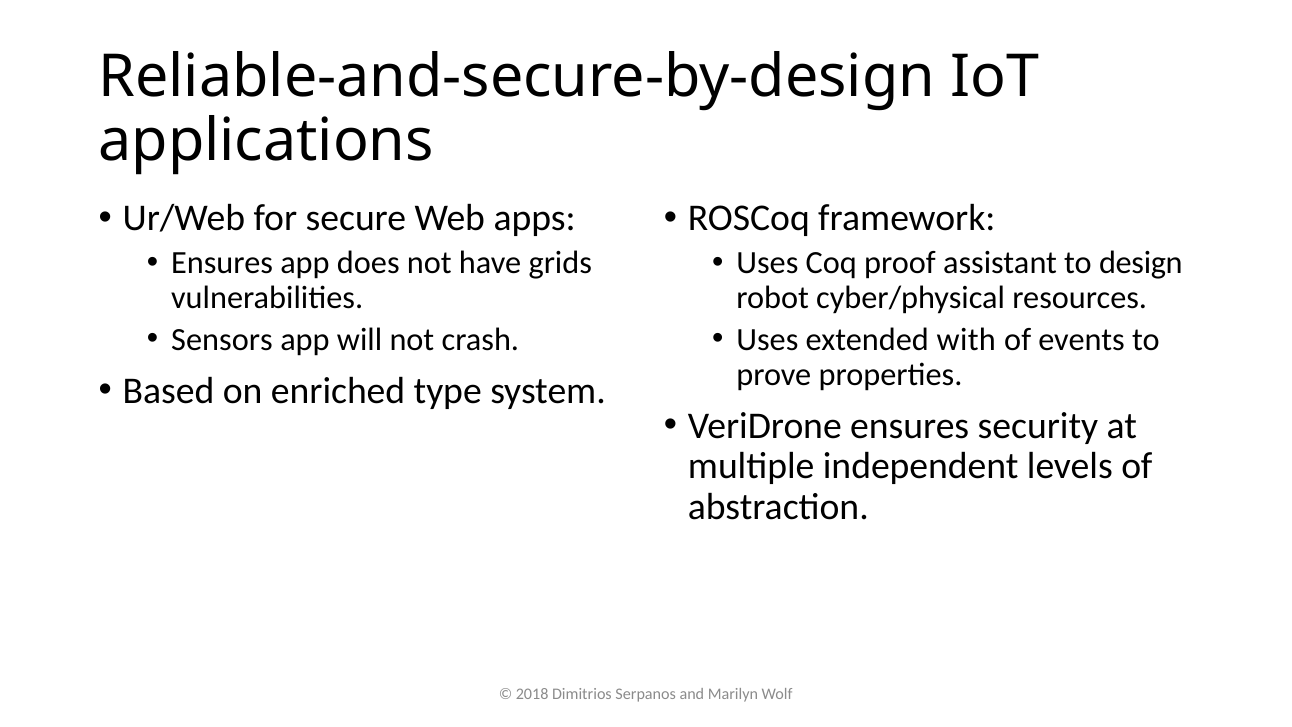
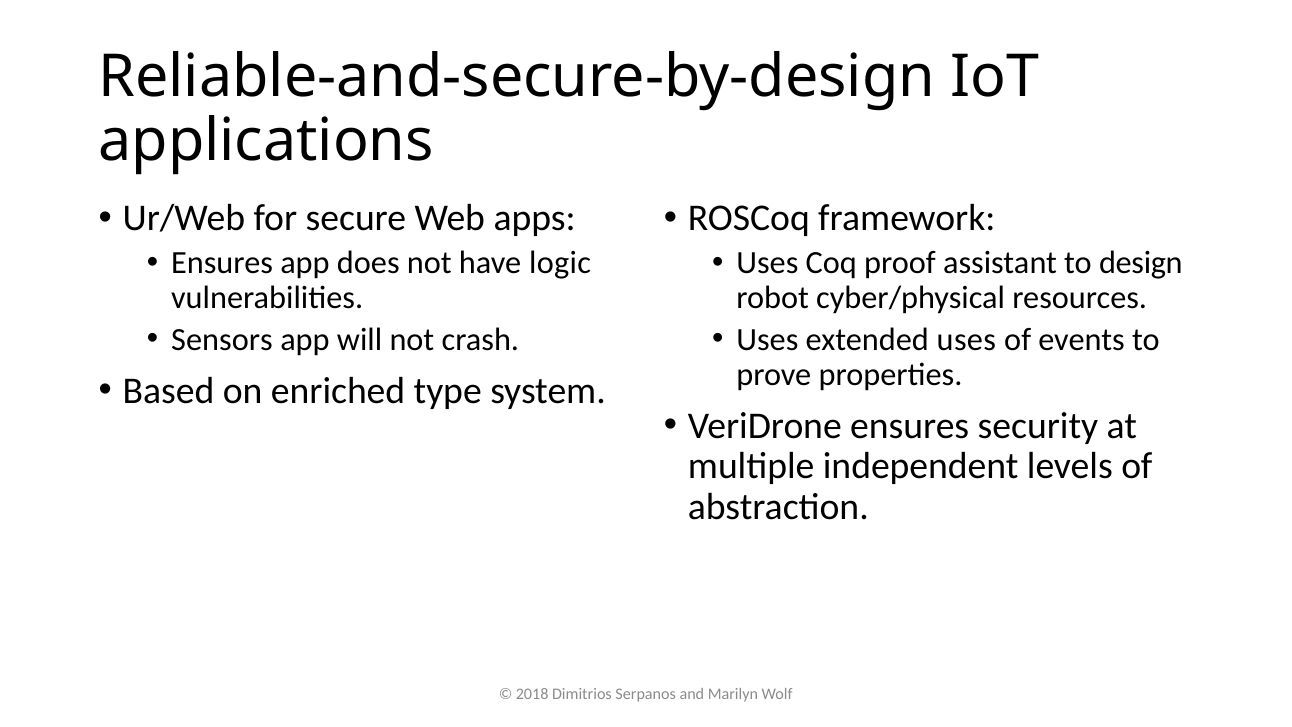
grids: grids -> logic (560, 263)
extended with: with -> uses (966, 339)
